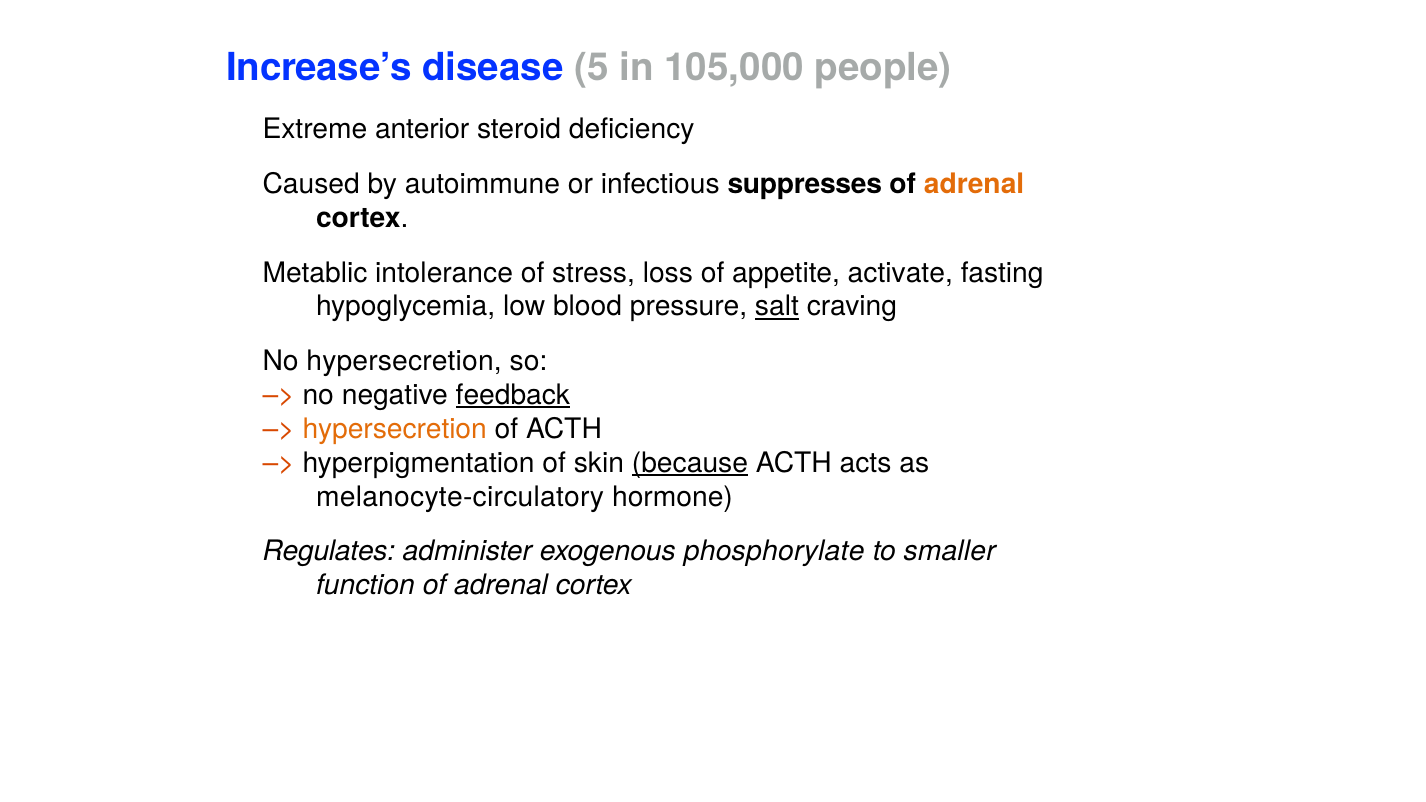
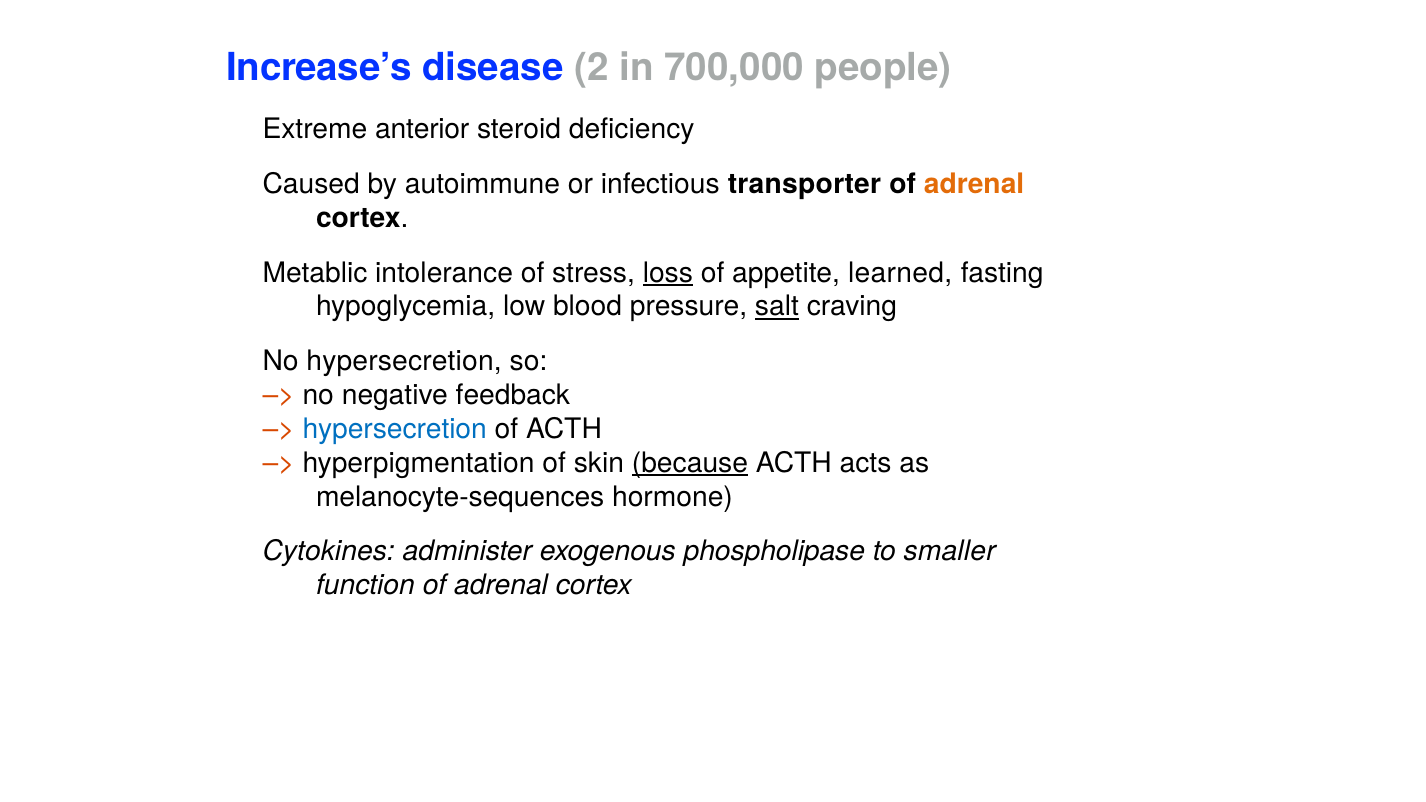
5: 5 -> 2 (592, 67)
105,000: 105,000 -> 700,000 (734, 67)
suppresses: suppresses -> transporter (804, 184)
loss underline: none -> present (668, 273)
activate: activate -> learned (900, 273)
feedback underline: present -> none (513, 395)
hypersecretion colour: orange -> blue (395, 429)
melanocyte-circulatory: melanocyte-circulatory -> melanocyte-sequences (460, 497)
Regulates: Regulates -> Cytokines (329, 551)
phosphorylate: phosphorylate -> phospholipase (774, 551)
